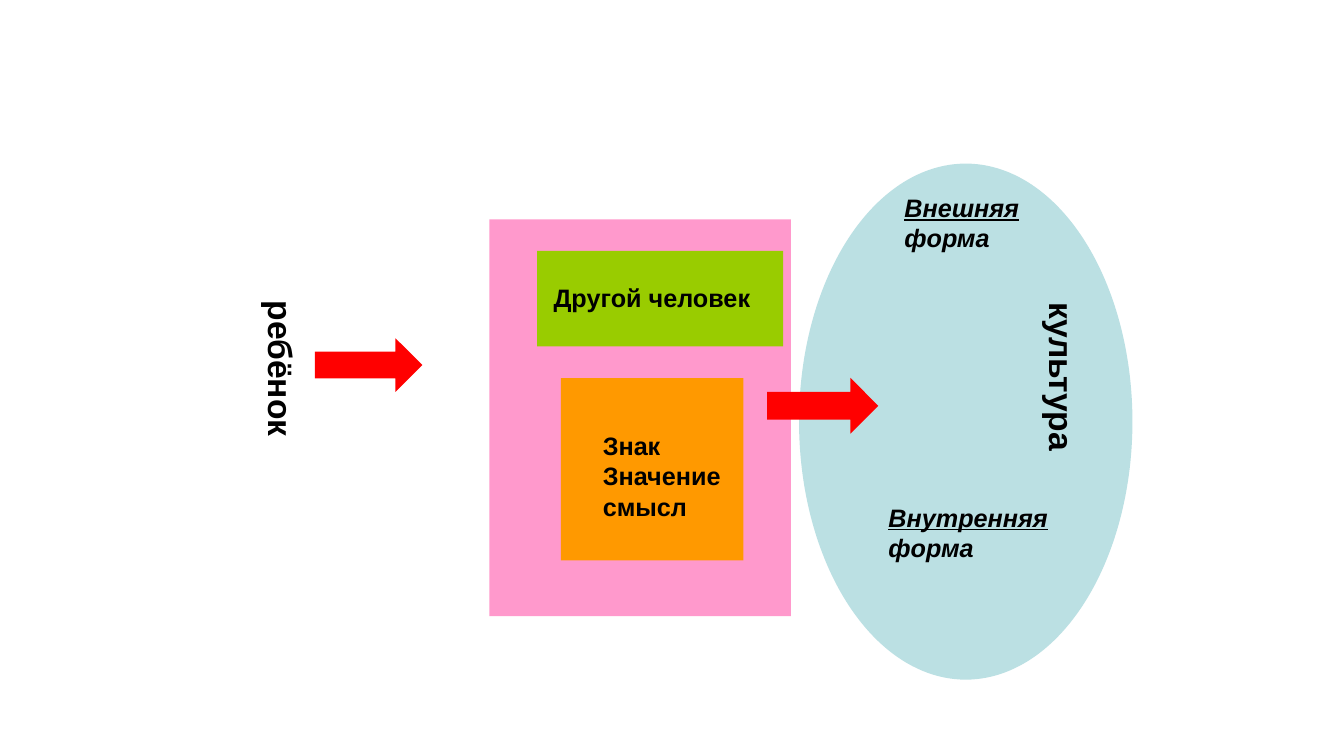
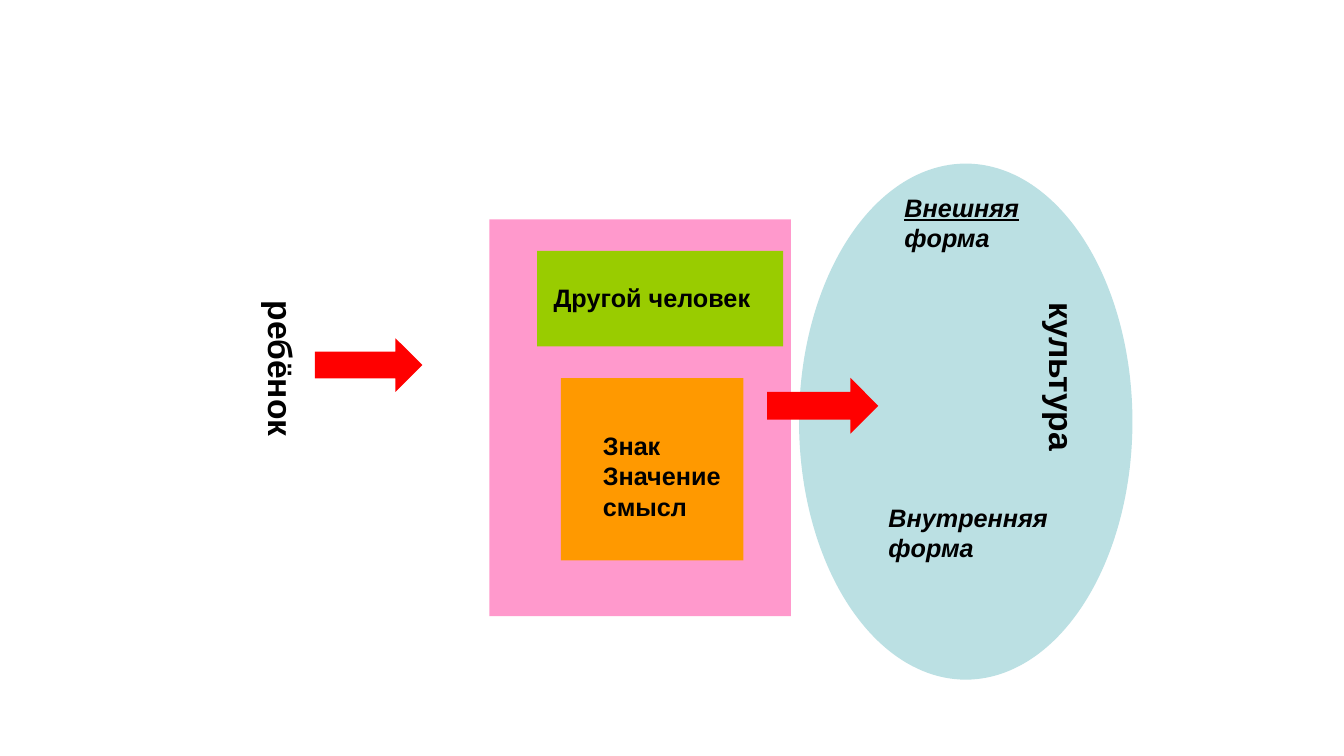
Внутренняя underline: present -> none (968, 519)
